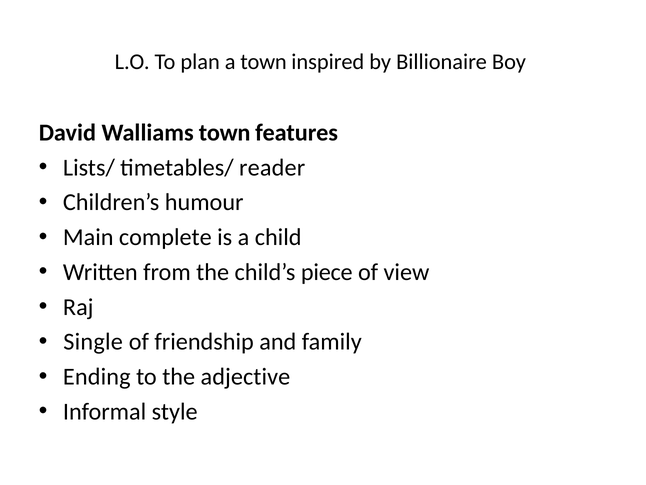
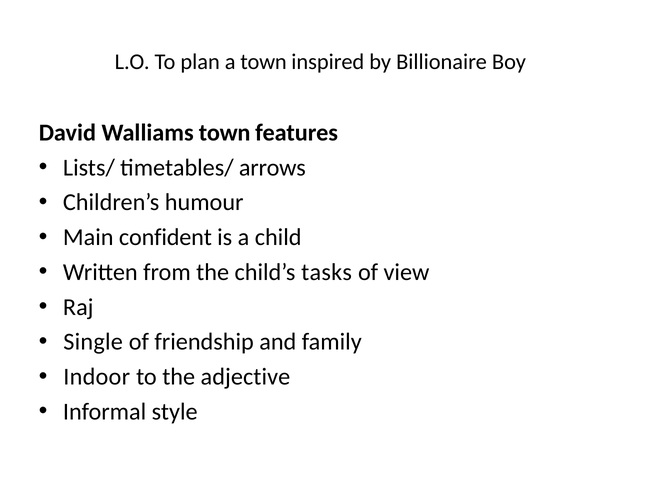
reader: reader -> arrows (272, 167)
complete: complete -> confident (165, 237)
piece: piece -> tasks (327, 272)
Ending: Ending -> Indoor (97, 376)
